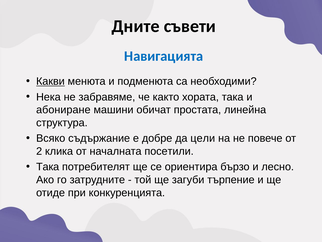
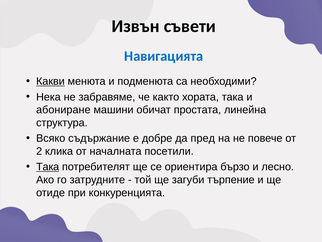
Дните: Дните -> Извън (136, 26)
цели: цели -> пред (203, 138)
Така underline: none -> present (48, 167)
